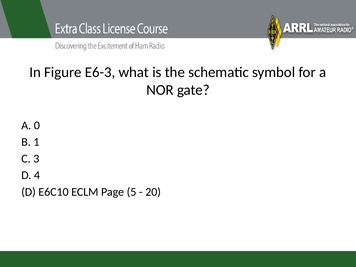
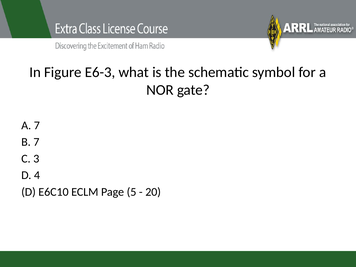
A 0: 0 -> 7 (37, 125)
B 1: 1 -> 7 (36, 142)
